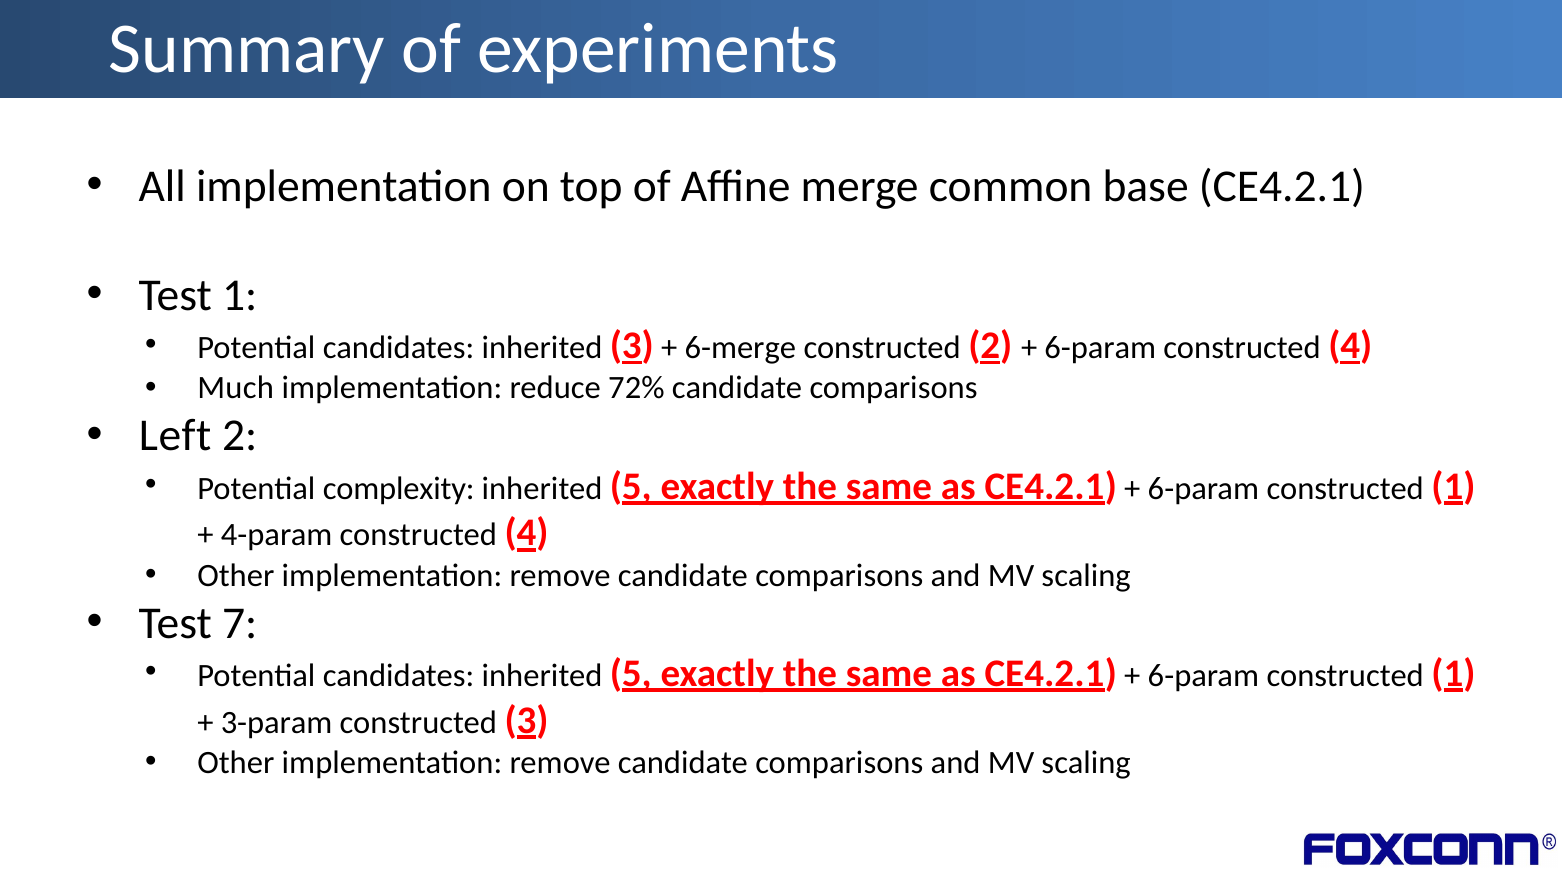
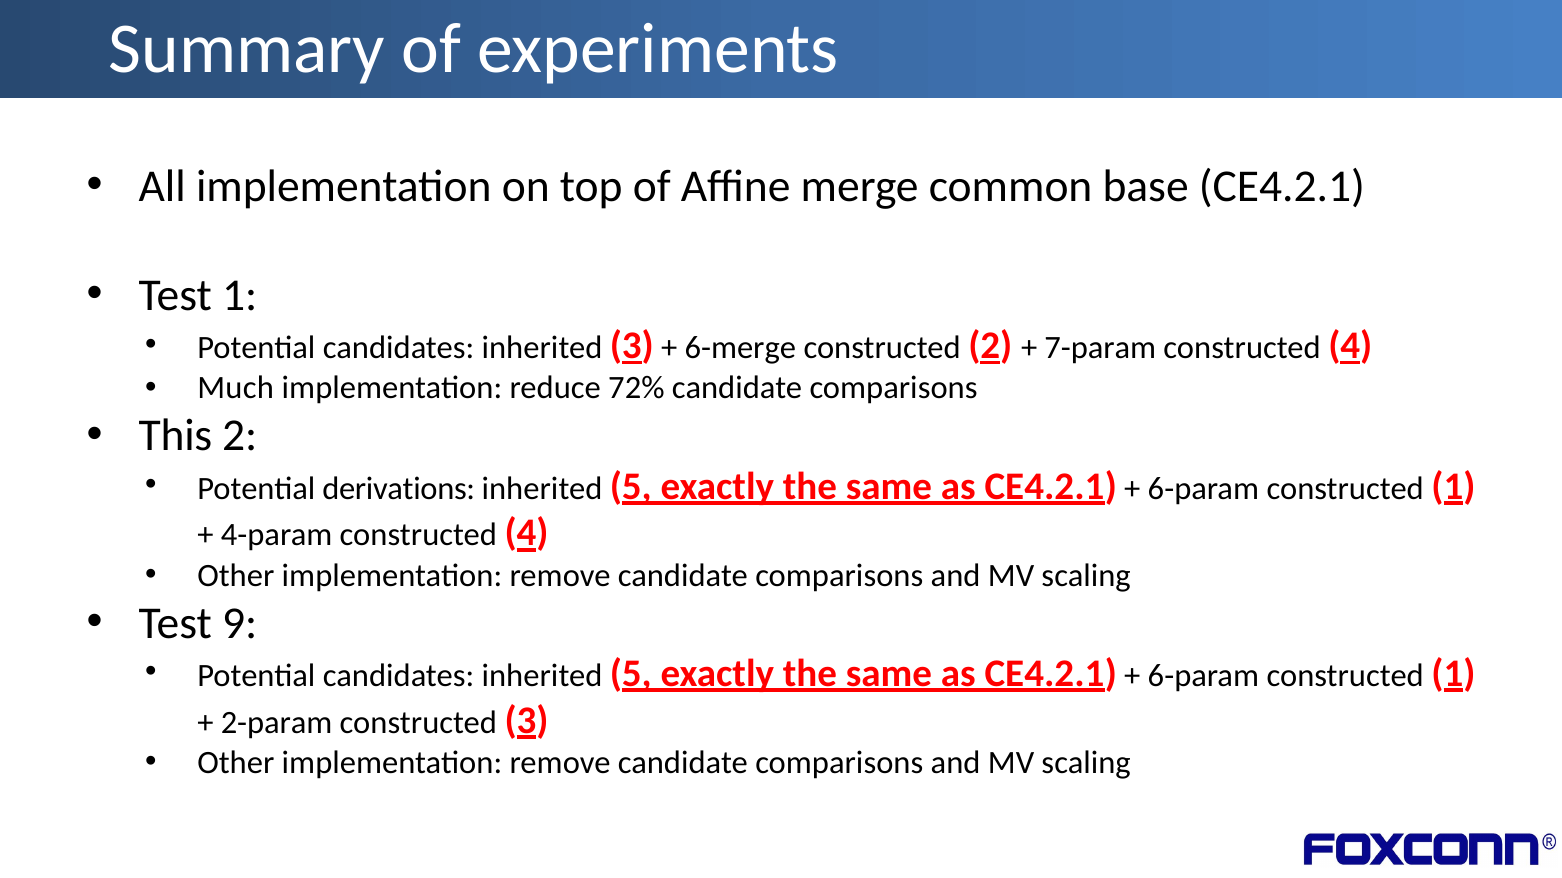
6-param: 6-param -> 7-param (1100, 348)
Left: Left -> This (175, 436)
complexity: complexity -> derivations (399, 489)
7: 7 -> 9 (240, 624)
3-param: 3-param -> 2-param (277, 723)
